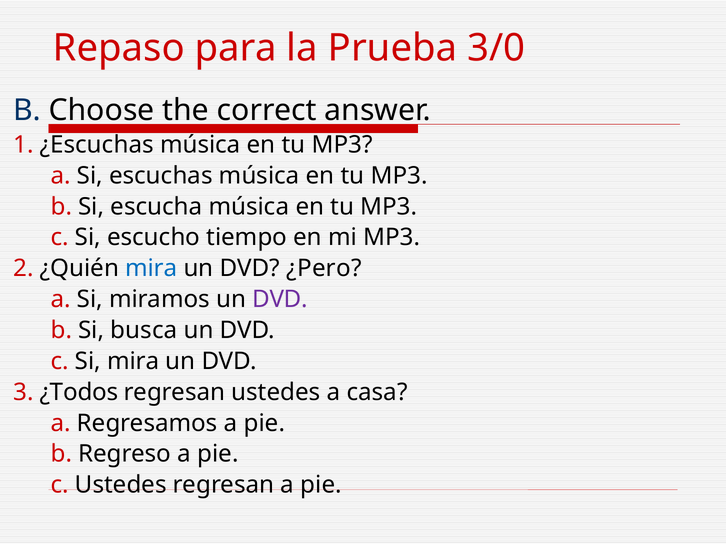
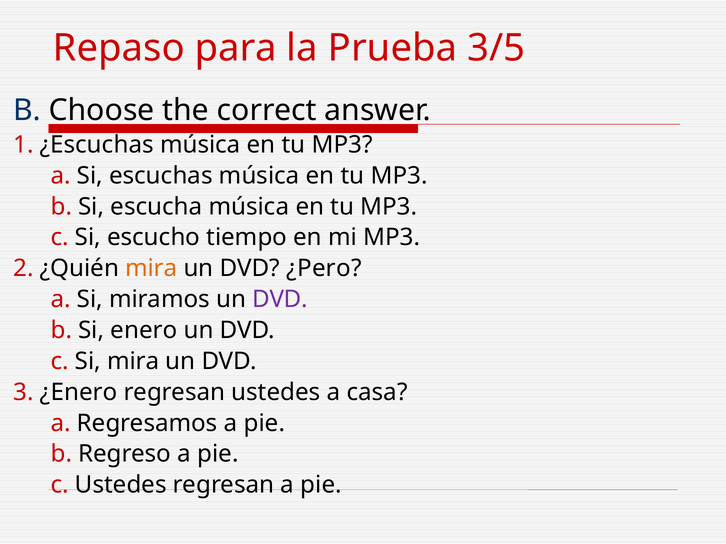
3/0: 3/0 -> 3/5 (496, 48)
mira colour: blue -> orange (151, 269)
busca: busca -> enero (144, 331)
¿Todos: ¿Todos -> ¿Enero (79, 392)
